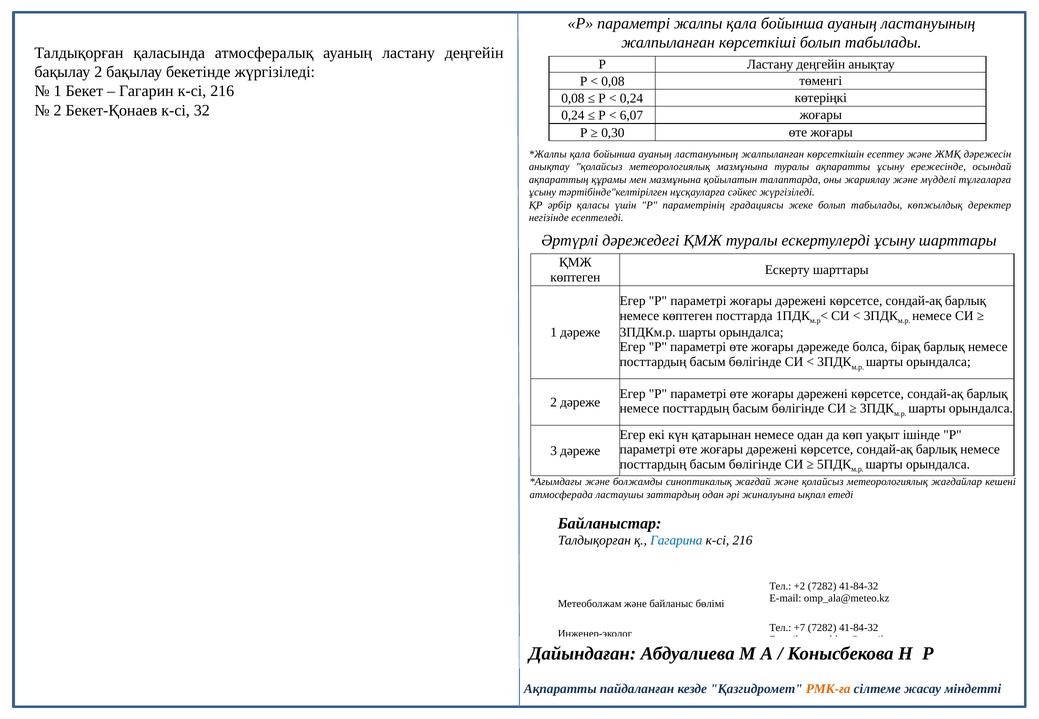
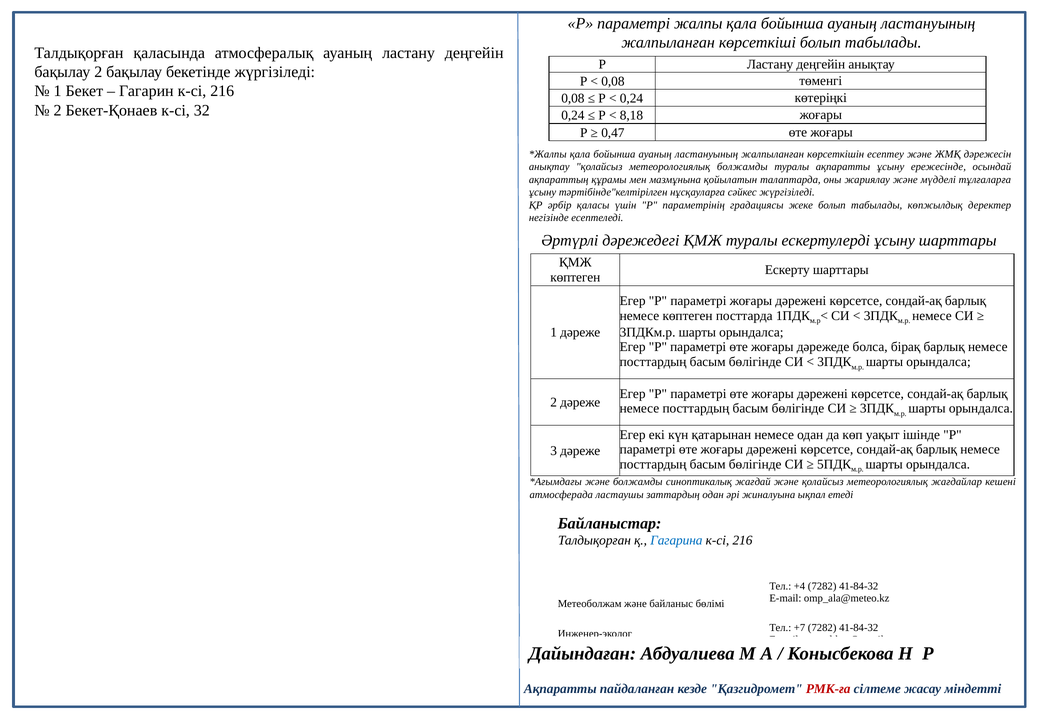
6,07: 6,07 -> 8,18 (631, 116)
0,30: 0,30 -> 0,47 (613, 133)
метеорологиялық мазмұнына: мазмұнына -> болжамды (742, 167)
+2: +2 -> +4 (800, 586)
РМК-ға colour: orange -> red (828, 689)
